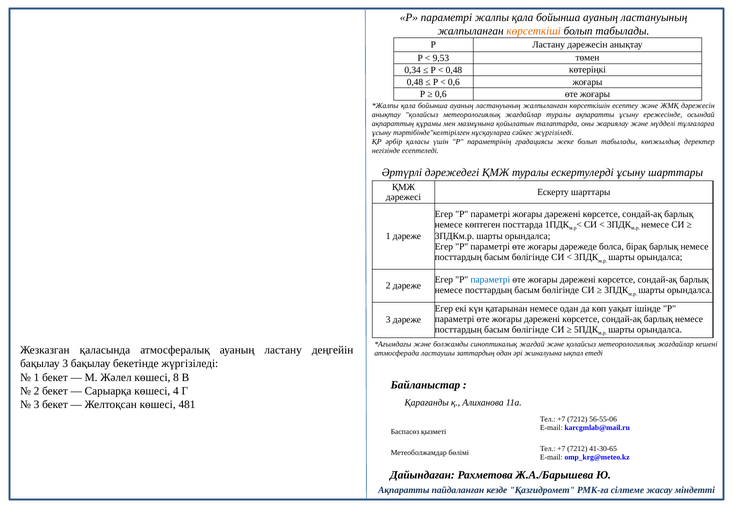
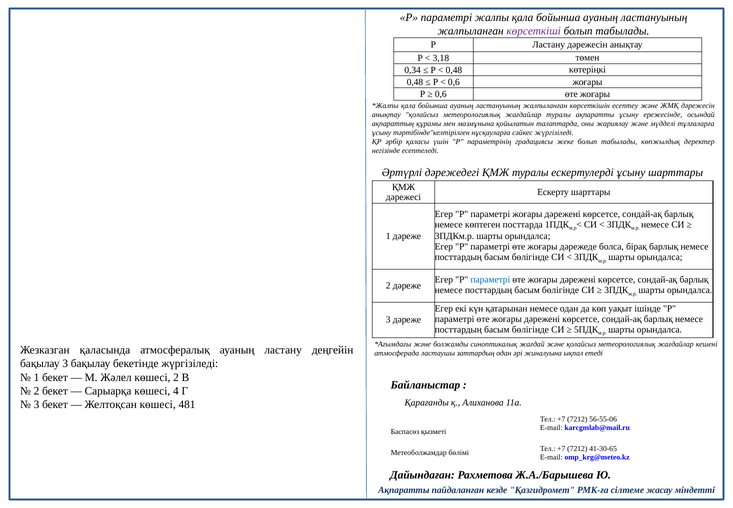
көрсеткіші colour: orange -> purple (534, 31)
9,53: 9,53 -> 3,18 (441, 58)
көшесі 8: 8 -> 2 (176, 377)
